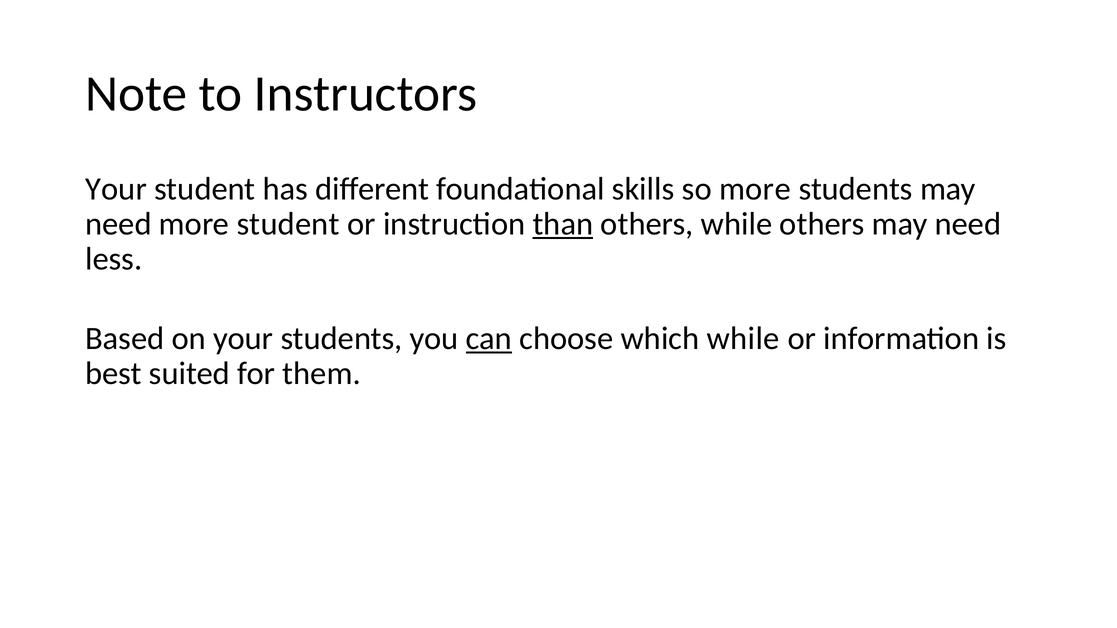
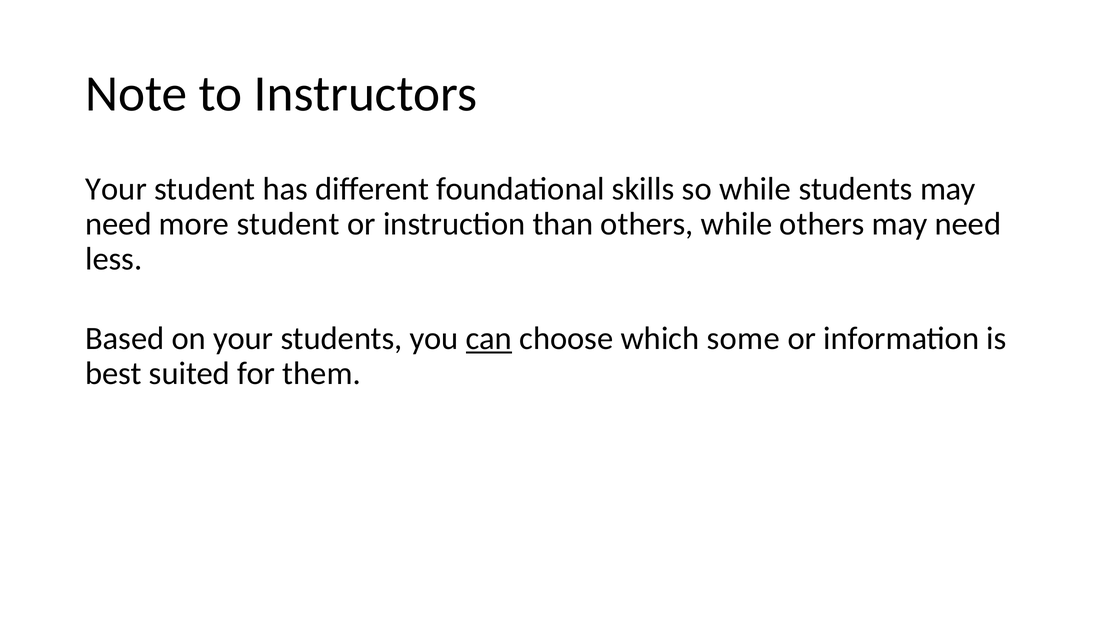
so more: more -> while (755, 189)
than underline: present -> none (563, 224)
which while: while -> some (743, 339)
